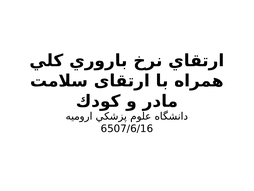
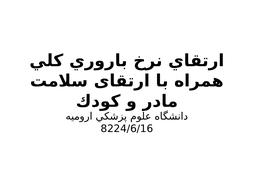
6507/6/16: 6507/6/16 -> 8224/6/16 (127, 128)
